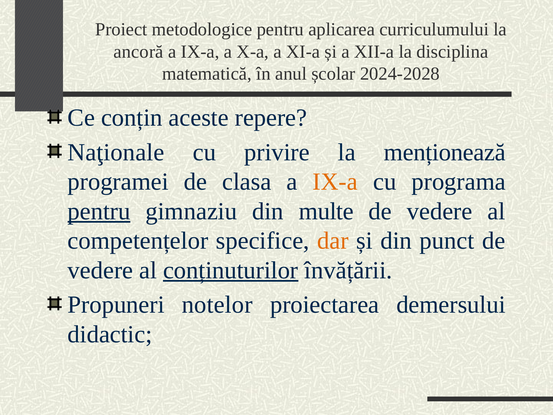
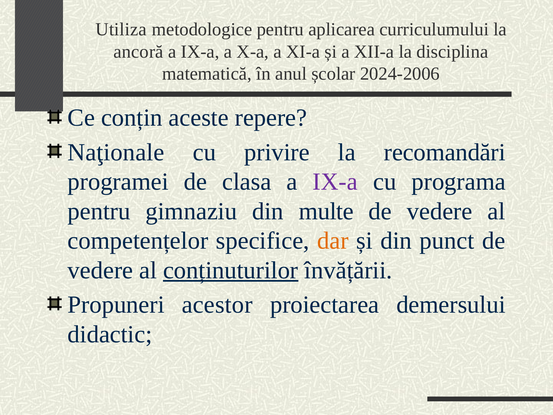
Proiect: Proiect -> Utiliza (121, 30)
2024-2028: 2024-2028 -> 2024-2006 (400, 74)
menționează: menționează -> recomandări (445, 152)
IX-a colour: orange -> purple (335, 182)
pentru underline: present -> none (99, 211)
notelor: notelor -> acestor (217, 305)
